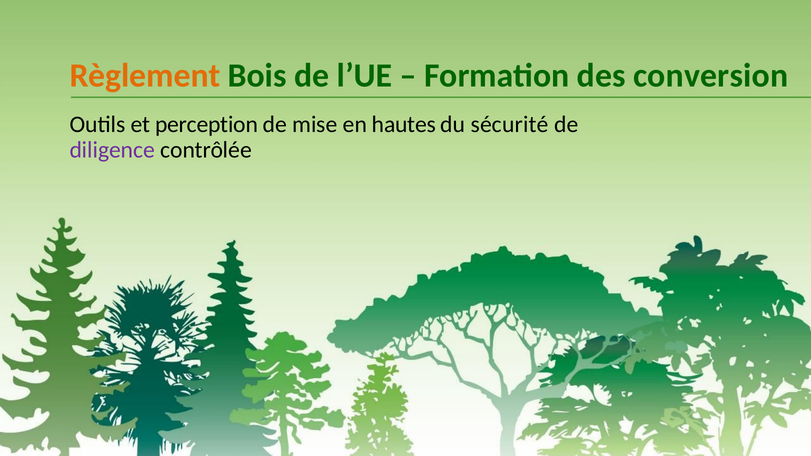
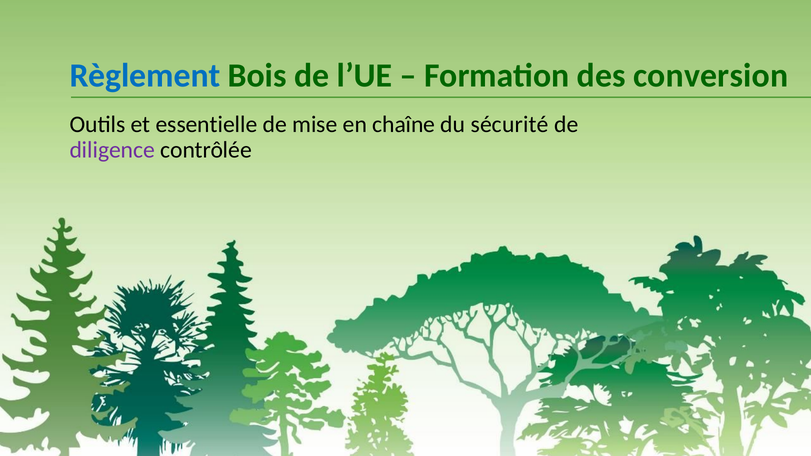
Règlement colour: orange -> blue (145, 76)
perception: perception -> essentielle (207, 124)
hautes: hautes -> chaîne (404, 124)
